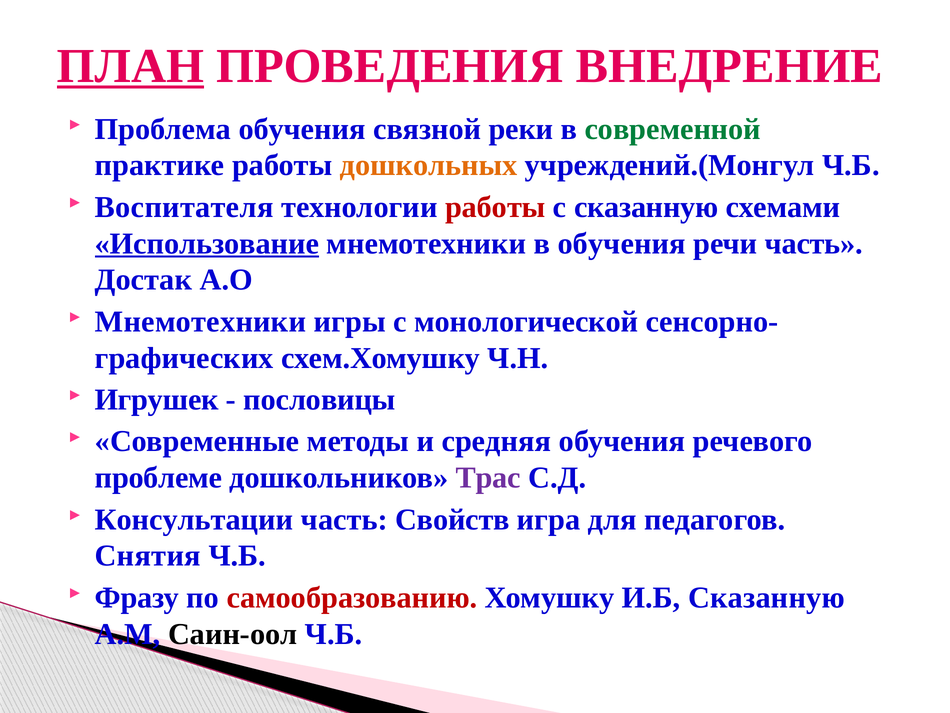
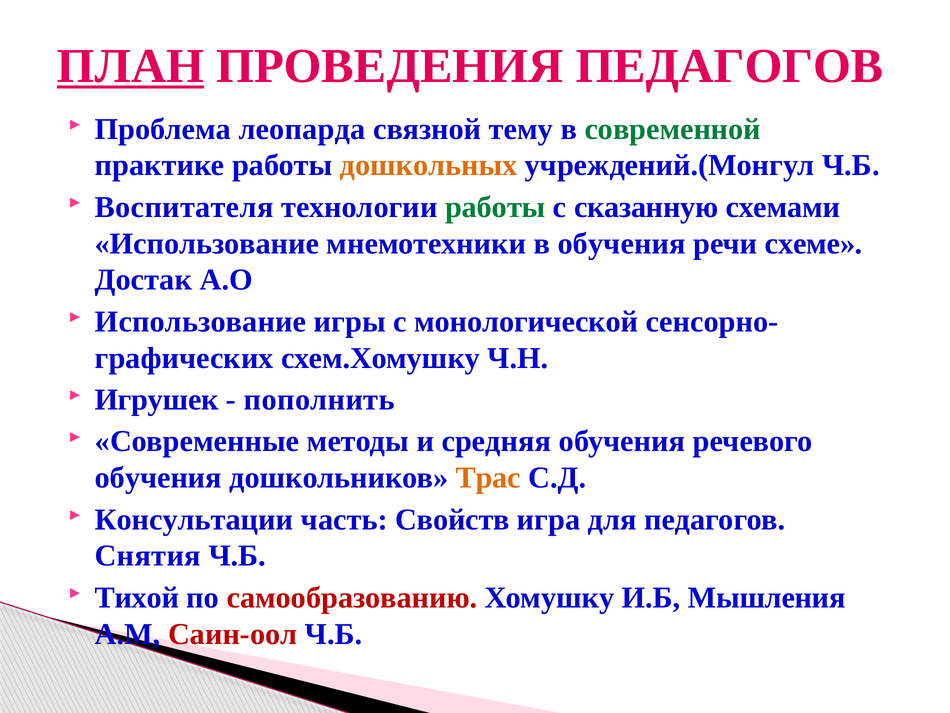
ПРОВЕДЕНИЯ ВНЕДРЕНИЕ: ВНЕДРЕНИЕ -> ПЕДАГОГОВ (729, 66)
Проблема обучения: обучения -> леопарда (302, 129)
реки: реки -> тему (521, 129)
работы colour: red -> green (495, 207)
Использование underline: present -> none (207, 243)
речи часть: часть -> схеме (814, 243)
Мнемотехники: Мнемотехники -> Использование (201, 321)
пословицы: пословицы -> пополнить (319, 399)
проблеме: проблеме -> обучения (158, 478)
Трас colour: purple -> orange (488, 478)
Фразу: Фразу -> Тихой (137, 597)
И.Б Сказанную: Сказанную -> Мышления (767, 597)
Саин-оол colour: black -> red (233, 634)
